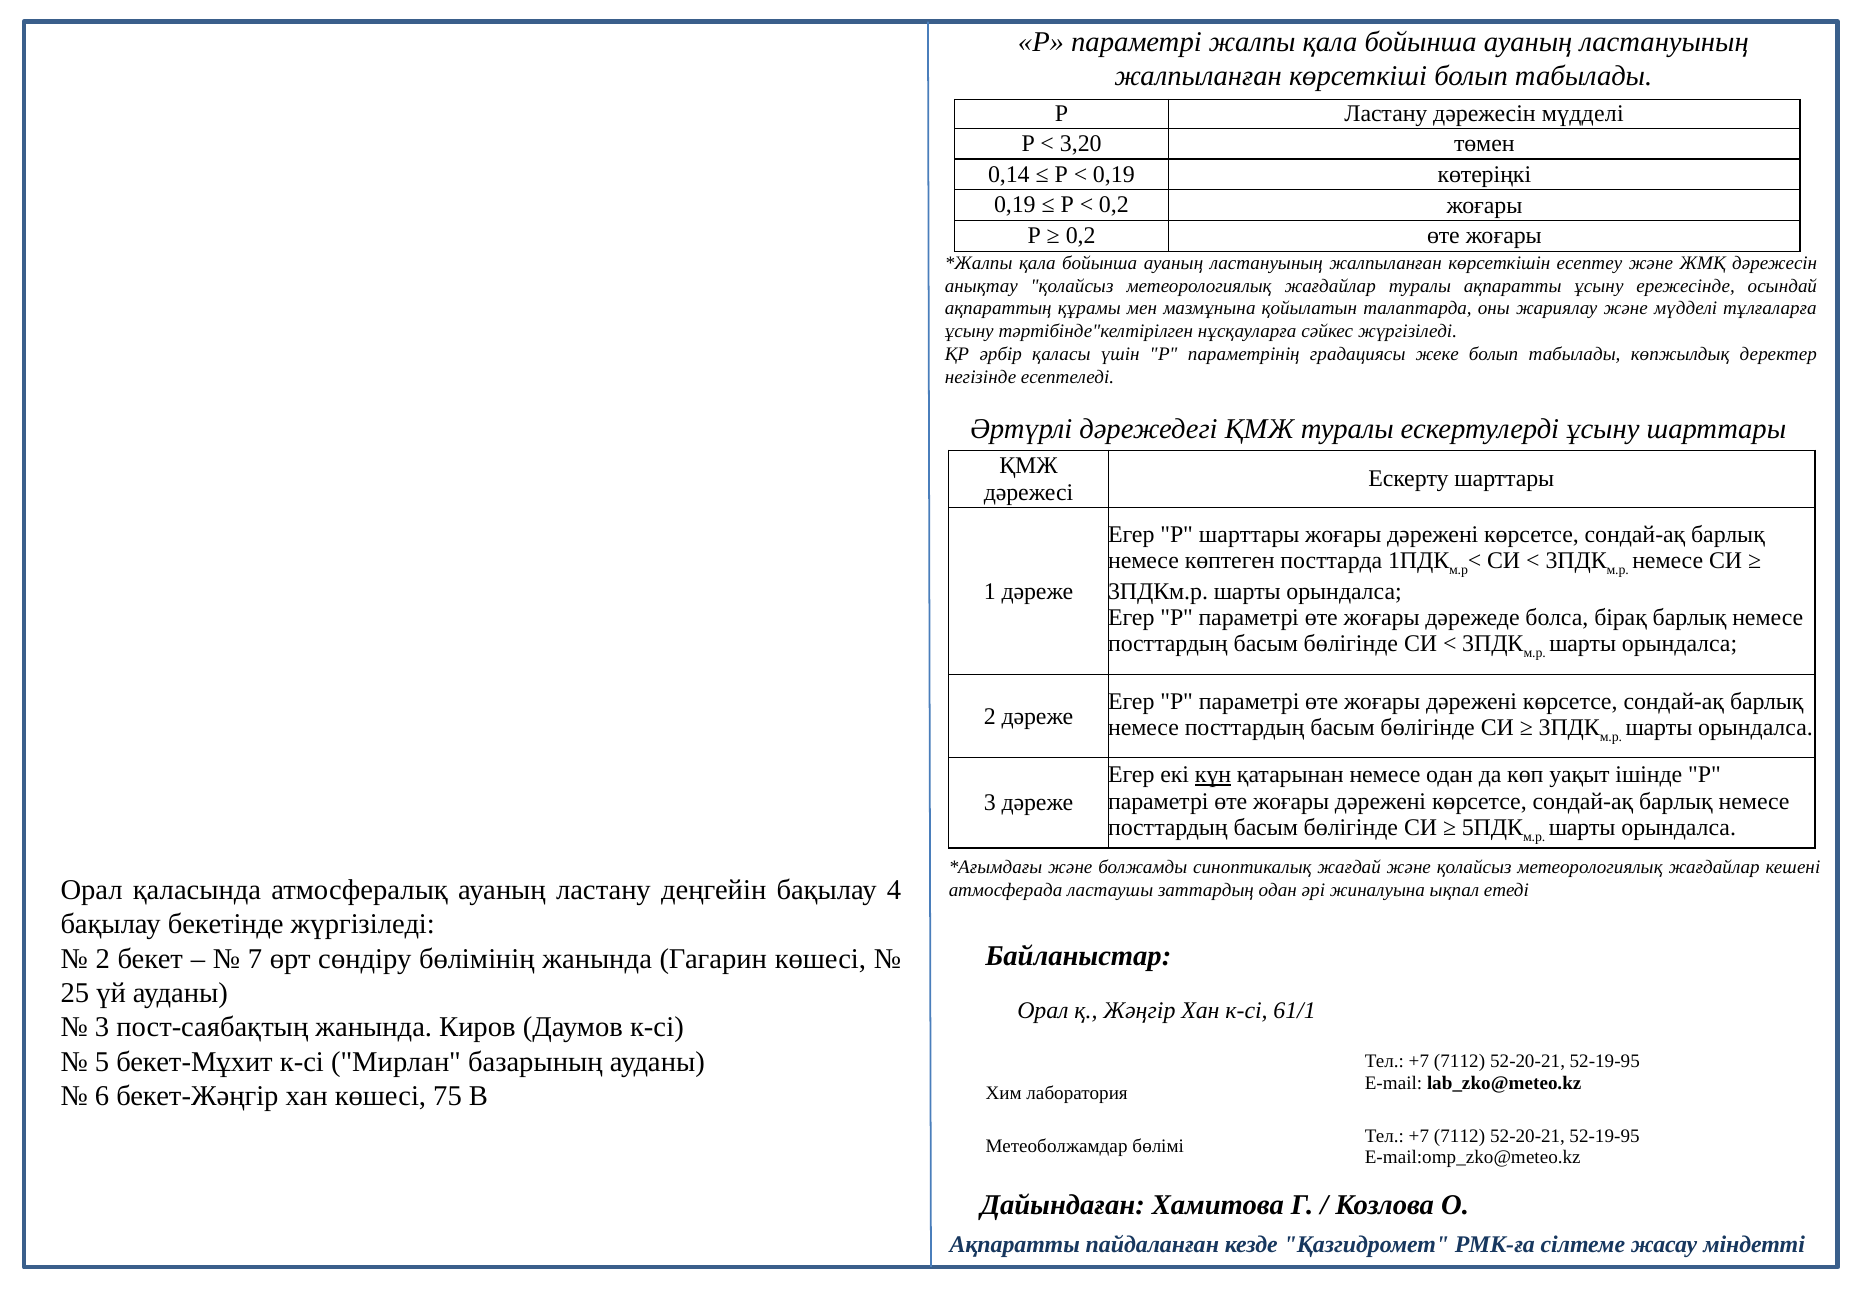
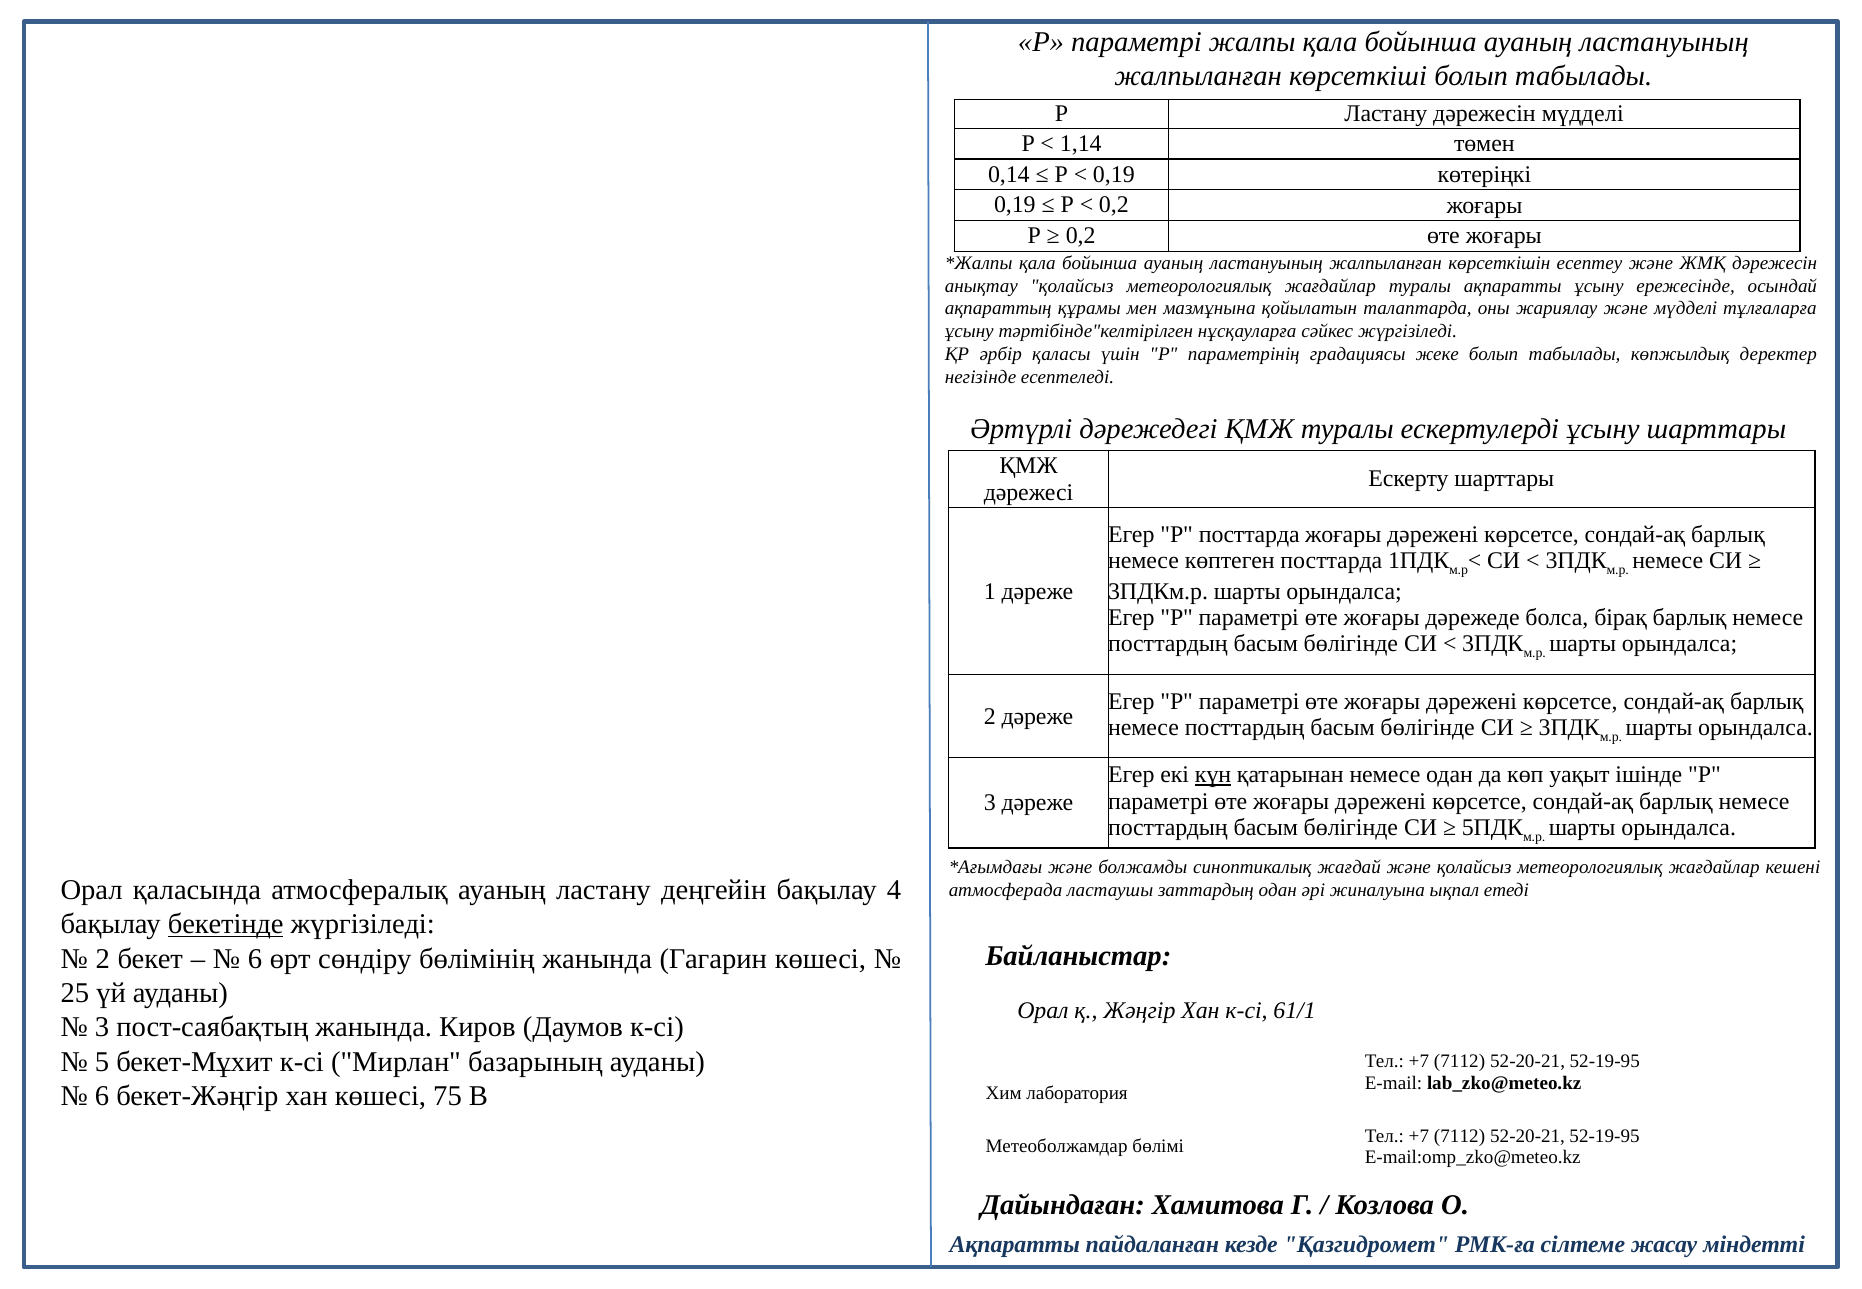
3,20: 3,20 -> 1,14 (1081, 143)
Р шарттары: шарттары -> посттарда (1249, 535)
бекетінде underline: none -> present (226, 924)
7: 7 -> 6 (255, 959)
